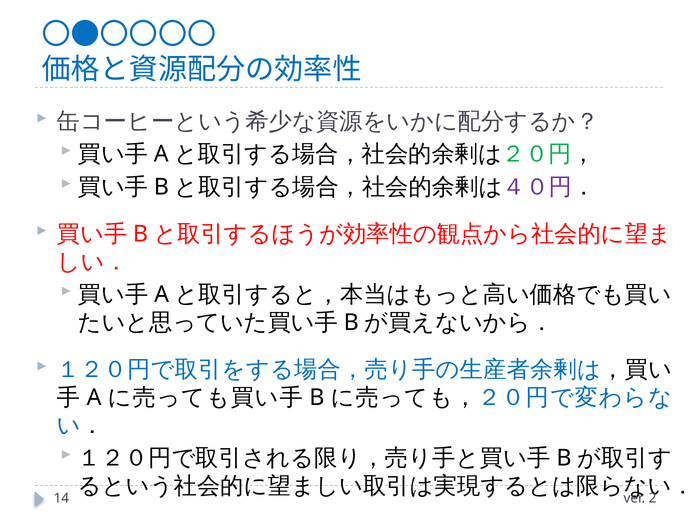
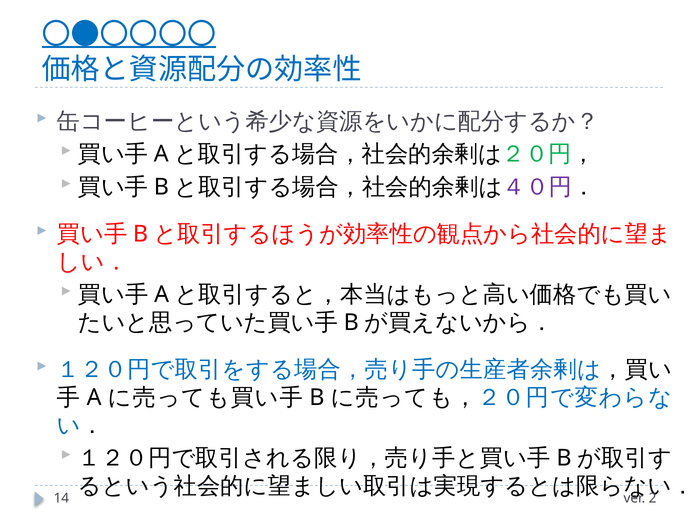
〇●〇〇〇〇 underline: none -> present (129, 35)
